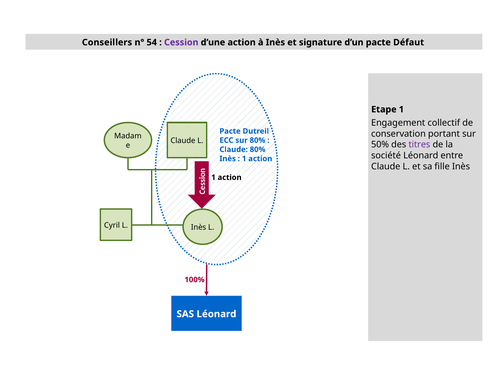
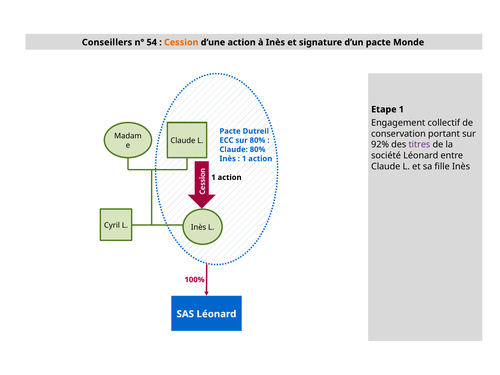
Cession colour: purple -> orange (181, 42)
Défaut: Défaut -> Monde (409, 42)
50%: 50% -> 92% (380, 145)
